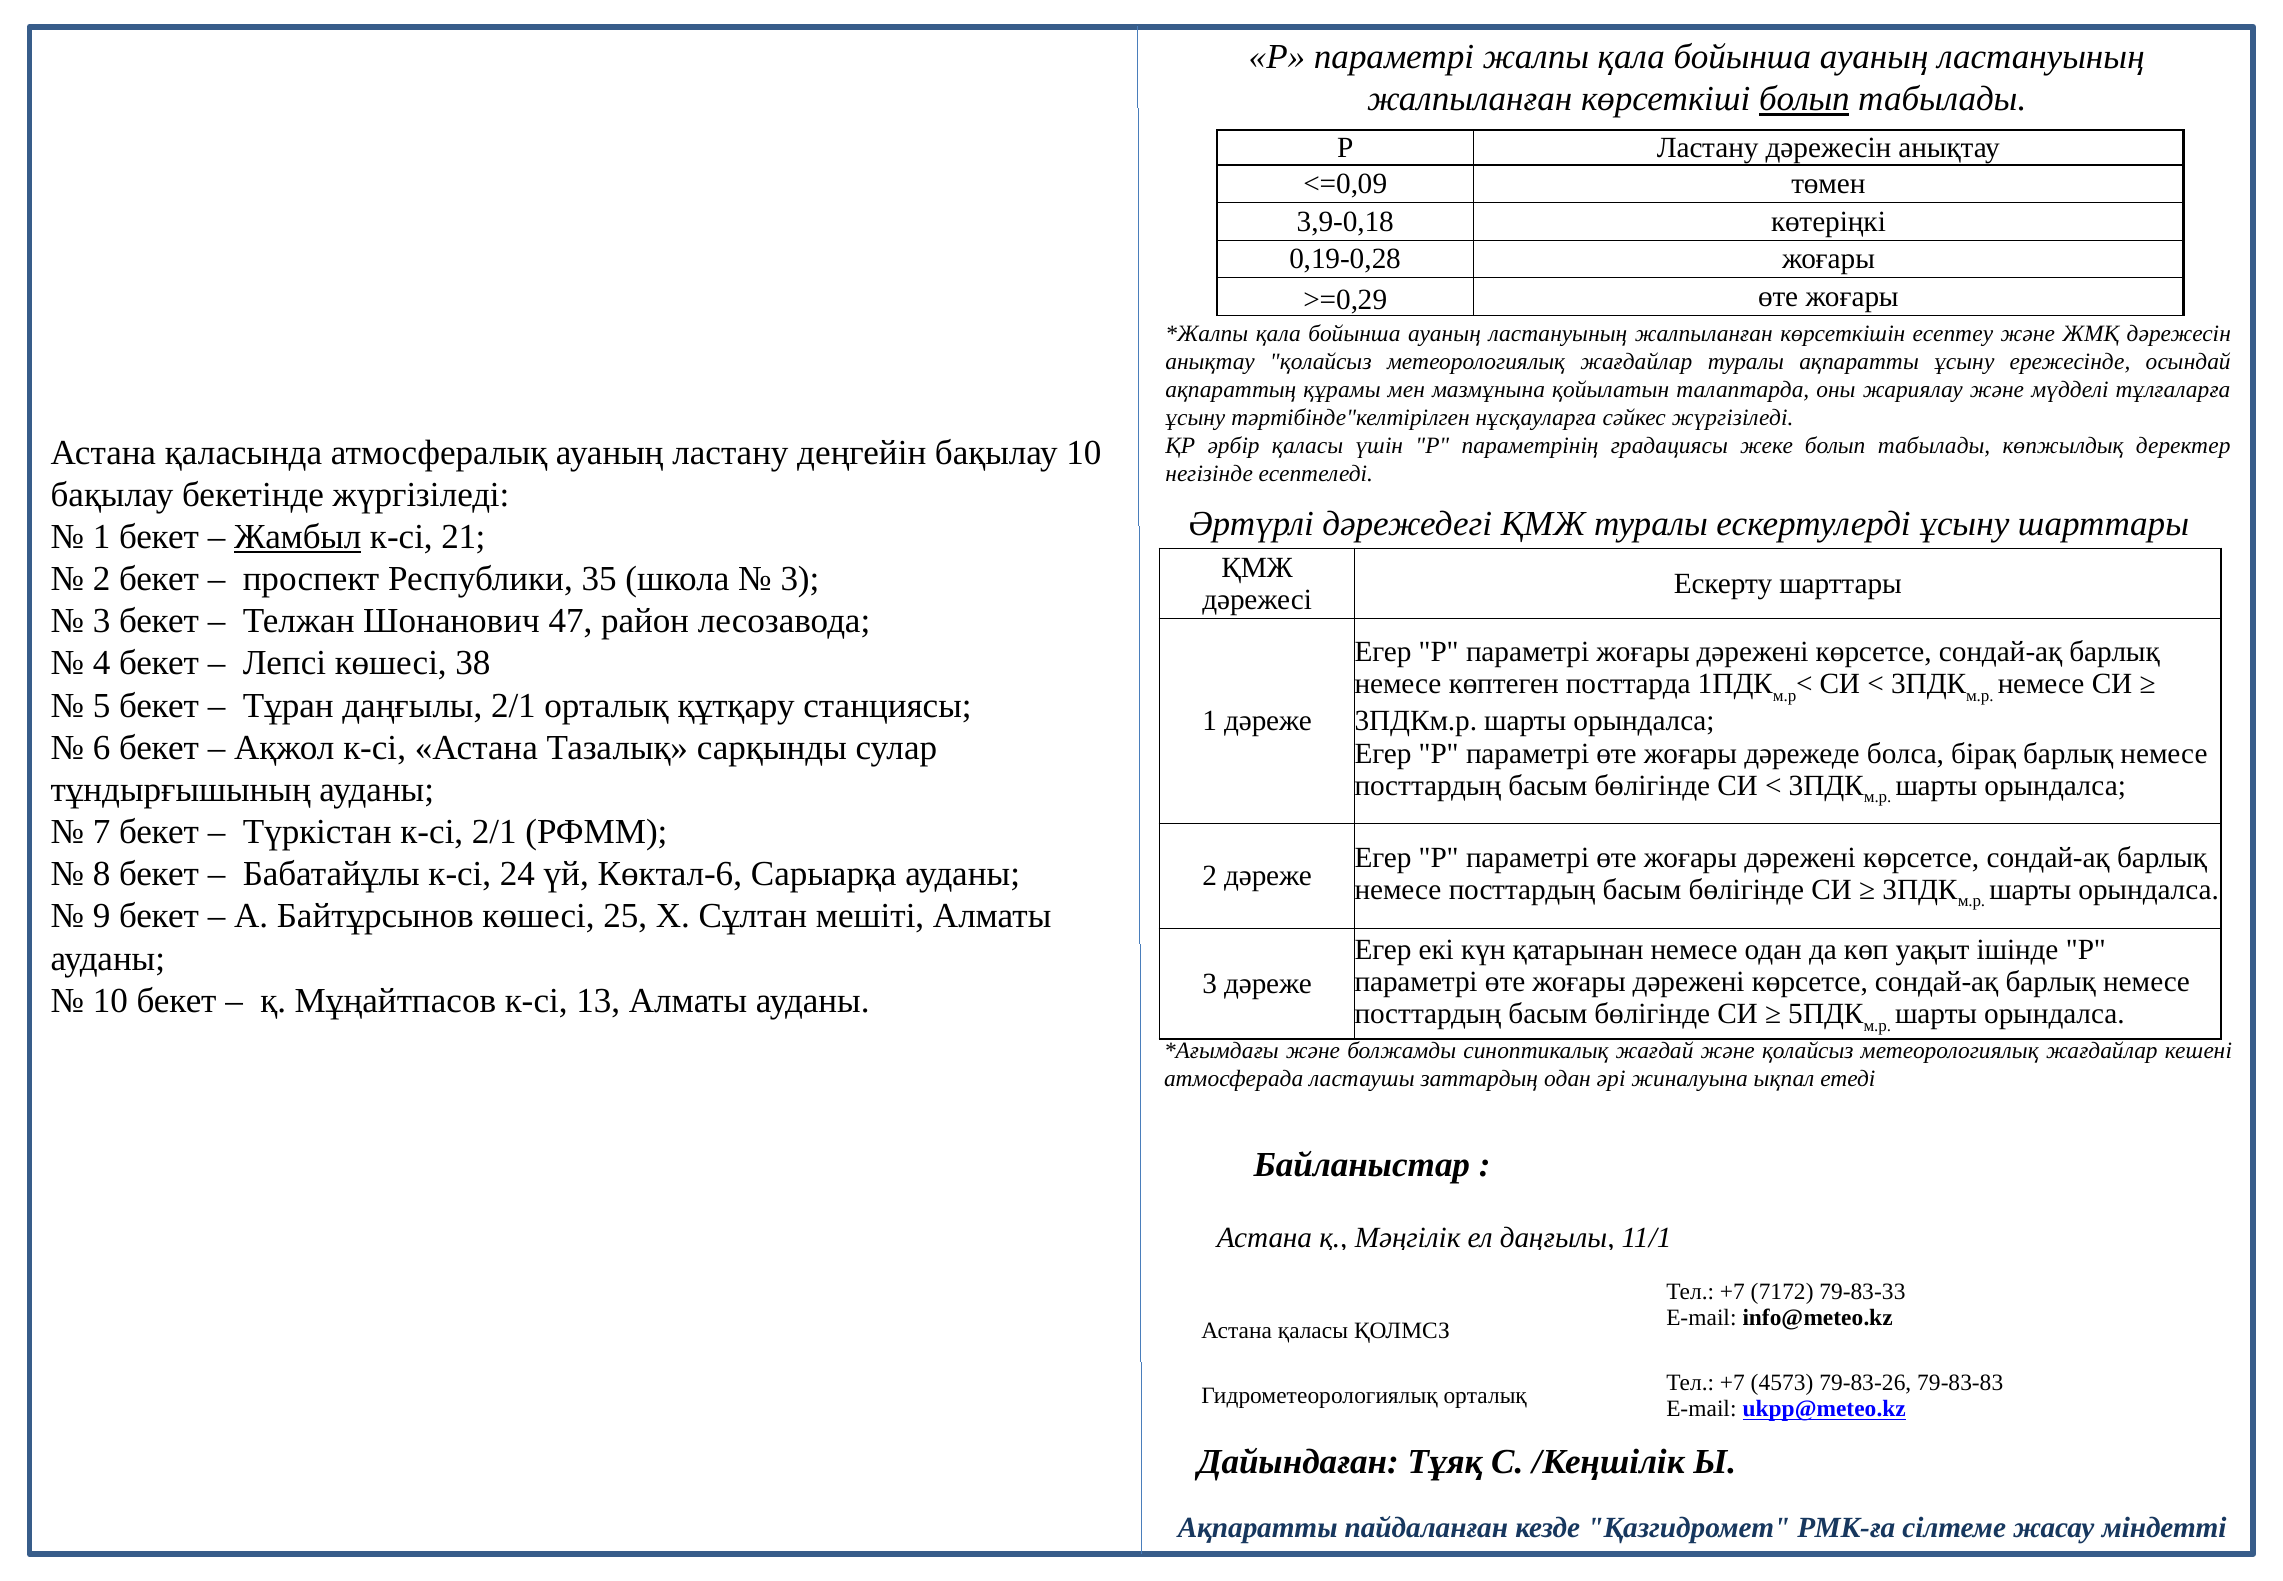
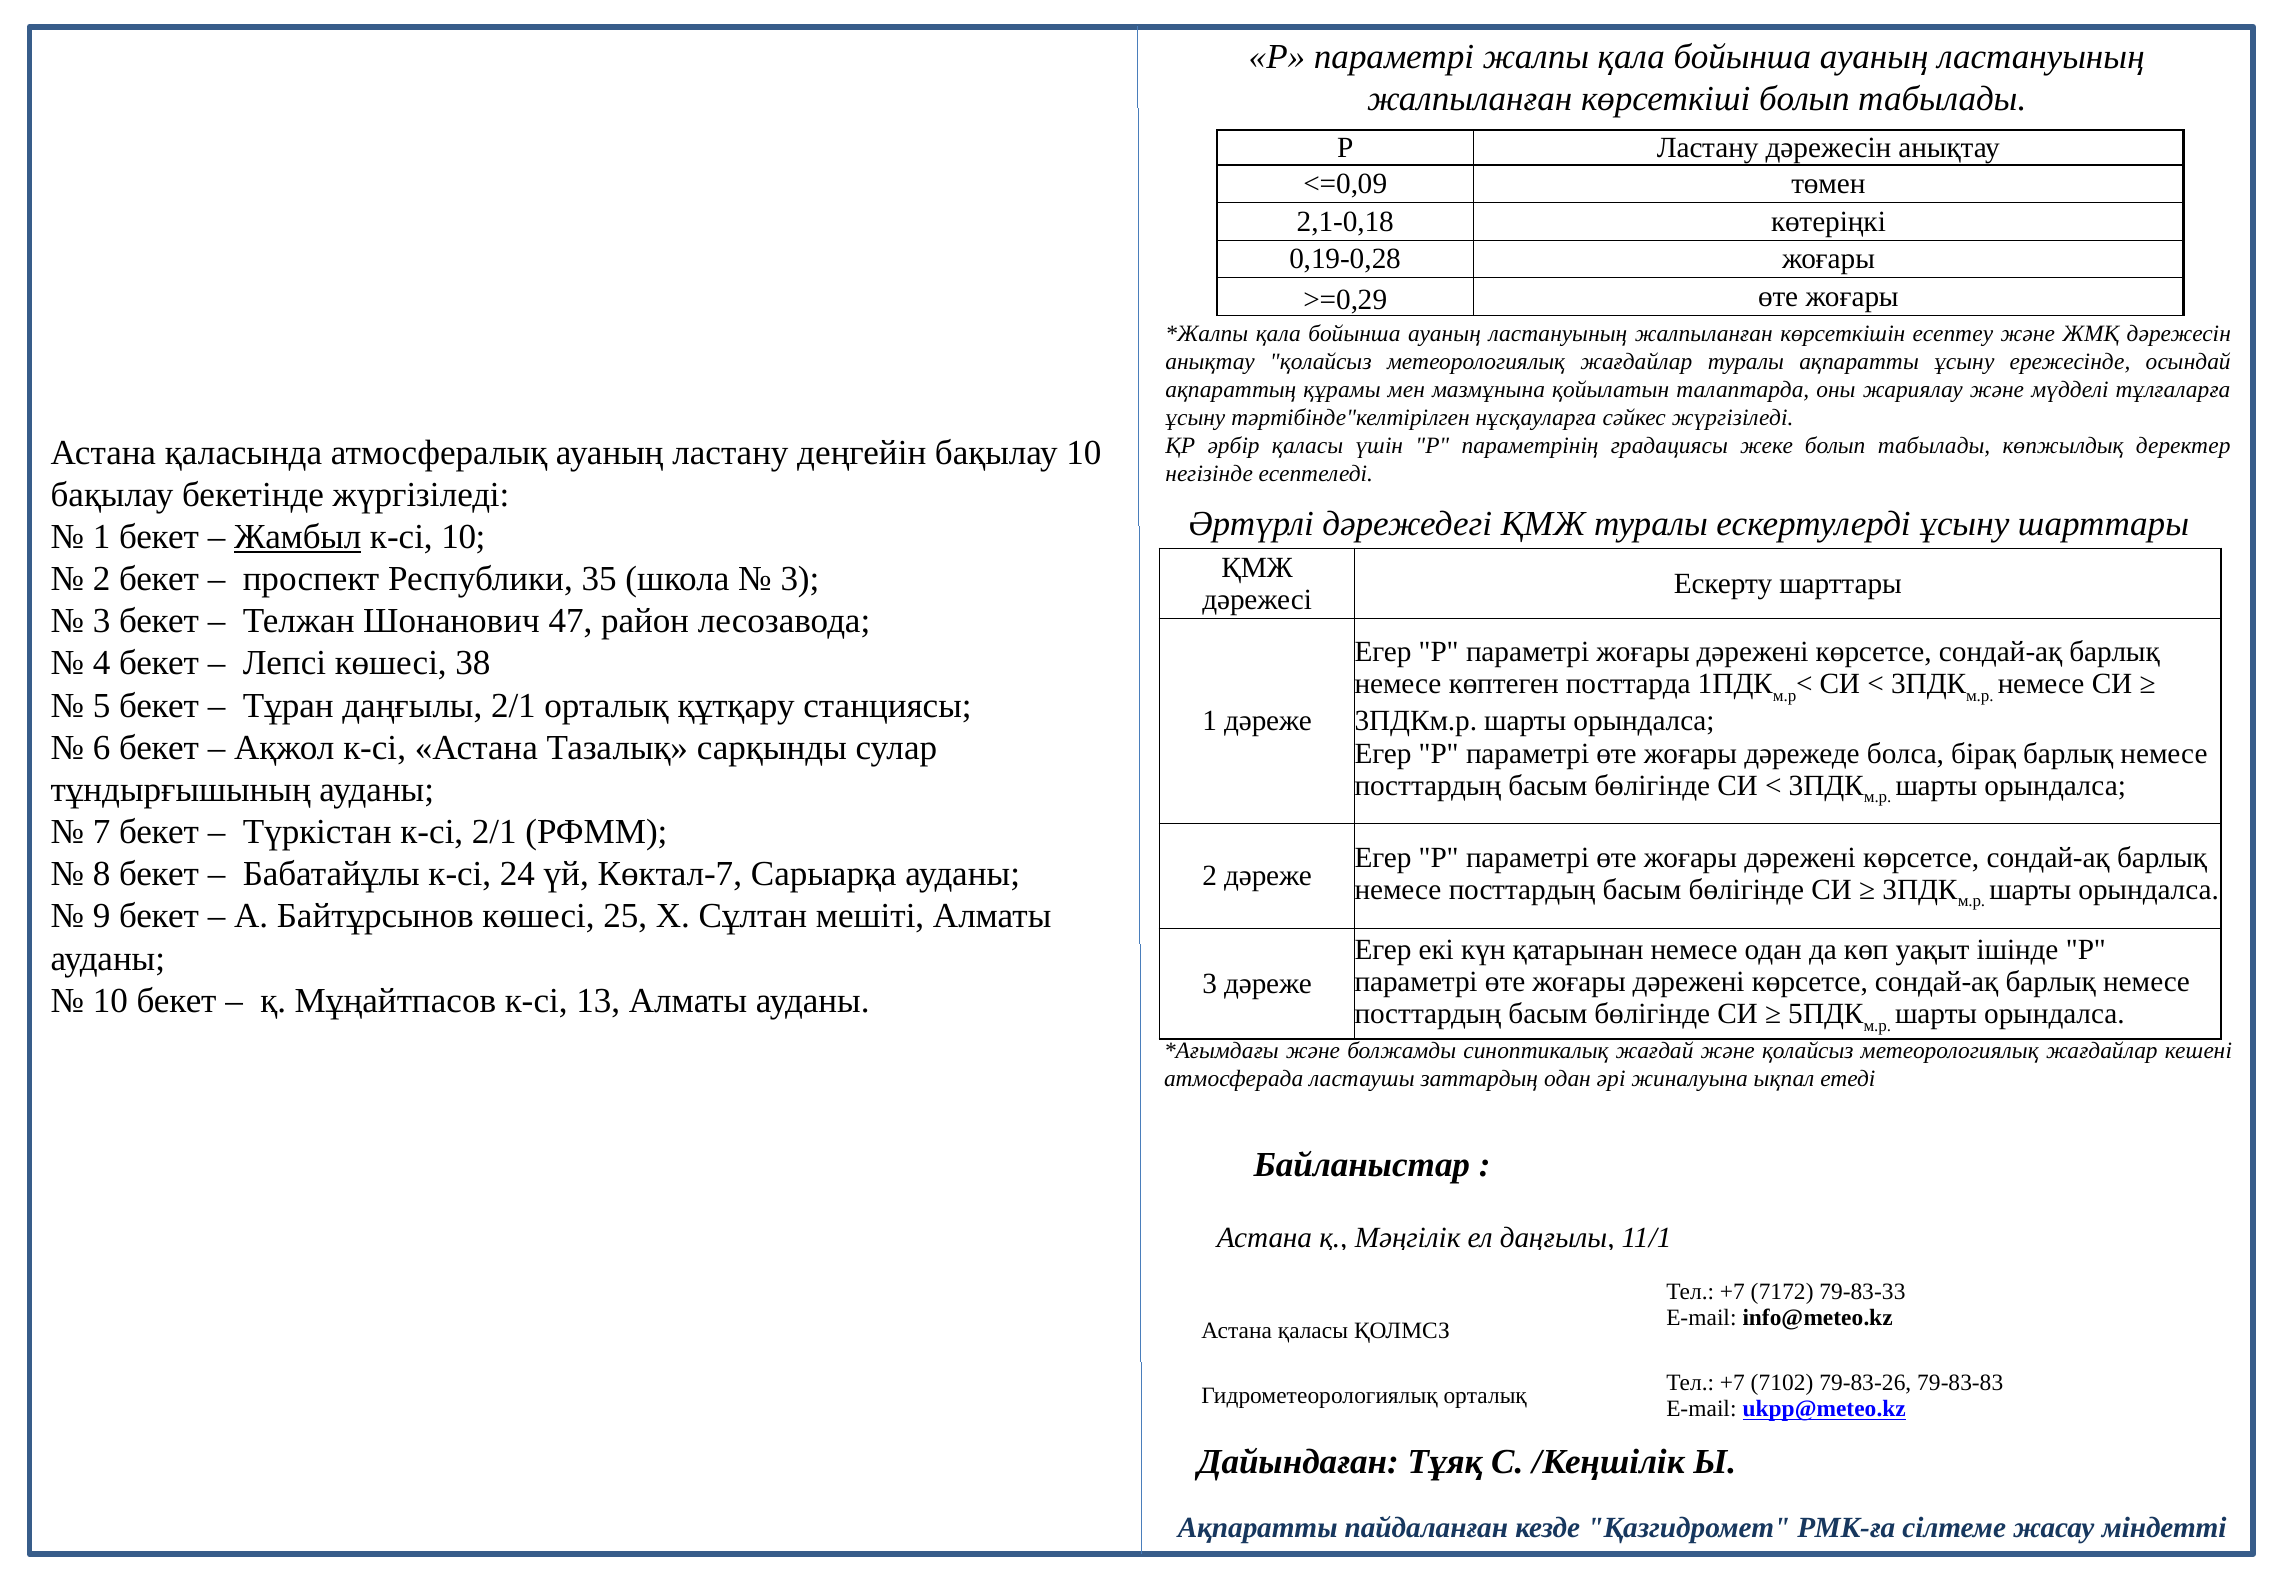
болып underline: present -> none (1804, 99)
3,9-0,18: 3,9-0,18 -> 2,1-0,18 (1345, 222)
к-сі 21: 21 -> 10 (463, 537)
Көктал-6: Көктал-6 -> Көктал-7 (670, 874)
4573: 4573 -> 7102 (1782, 1383)
